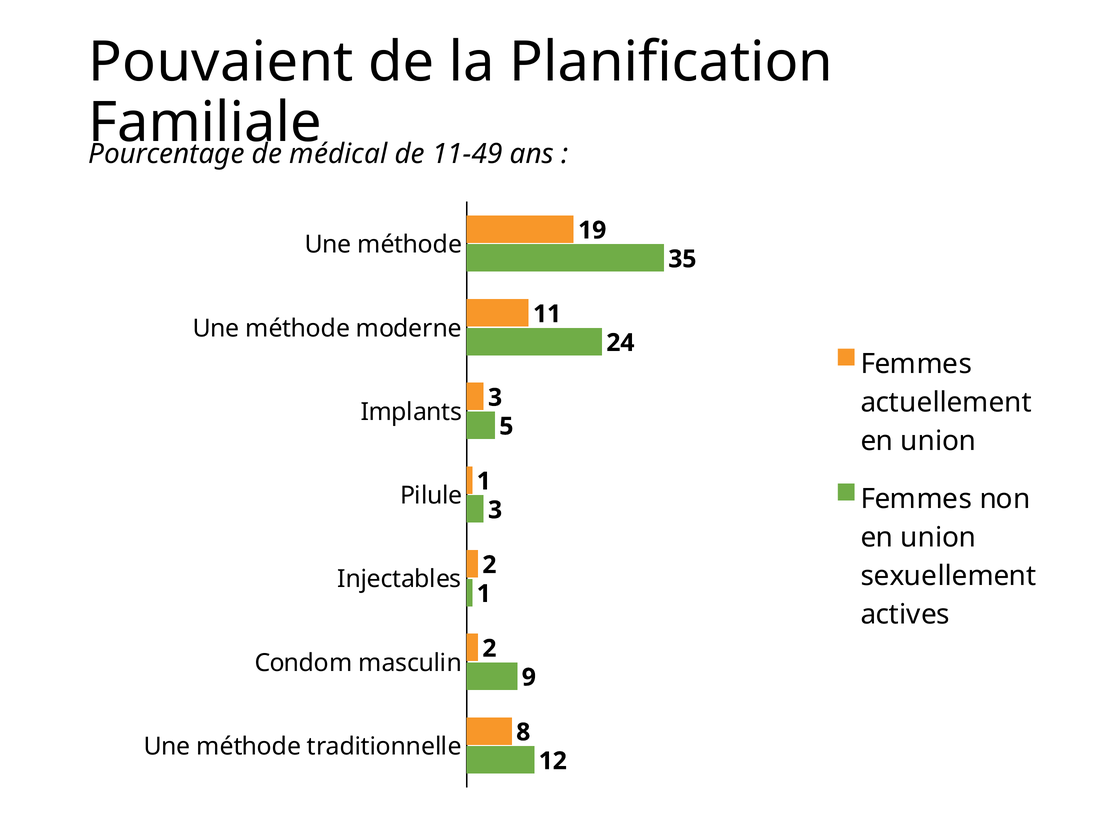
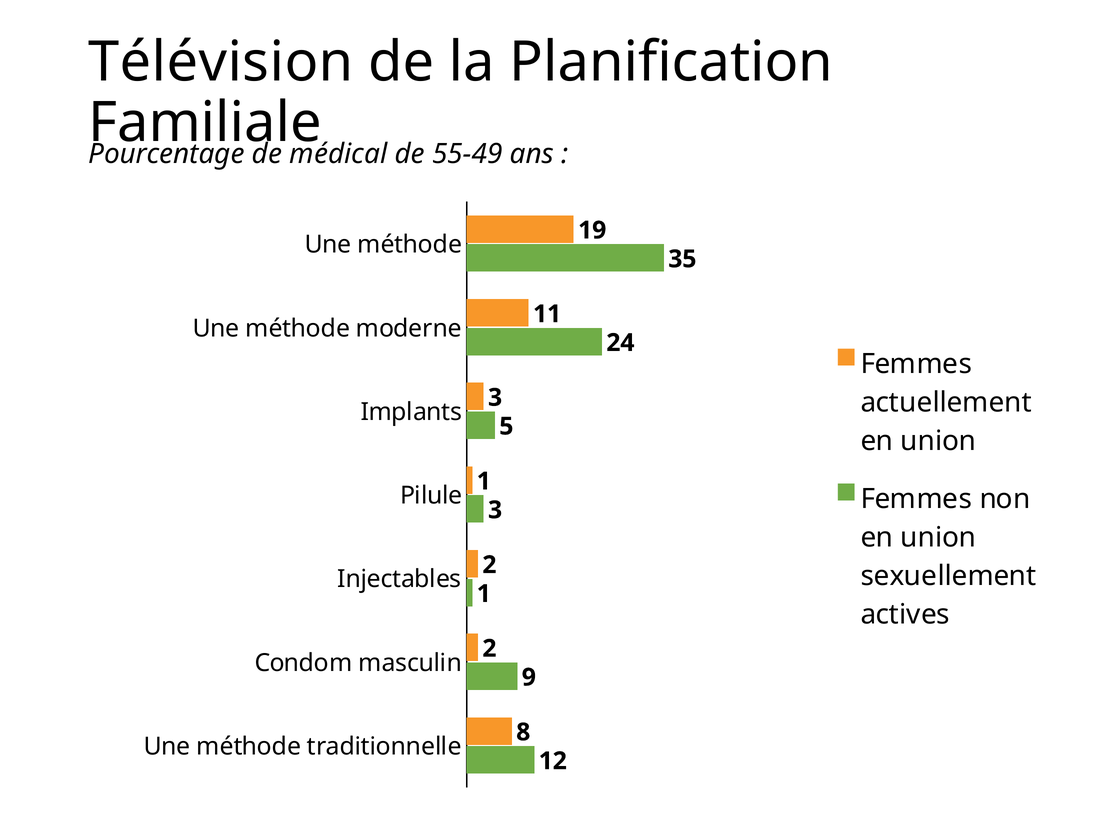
Pouvaient: Pouvaient -> Télévision (221, 62)
11-49: 11-49 -> 55-49 (467, 154)
